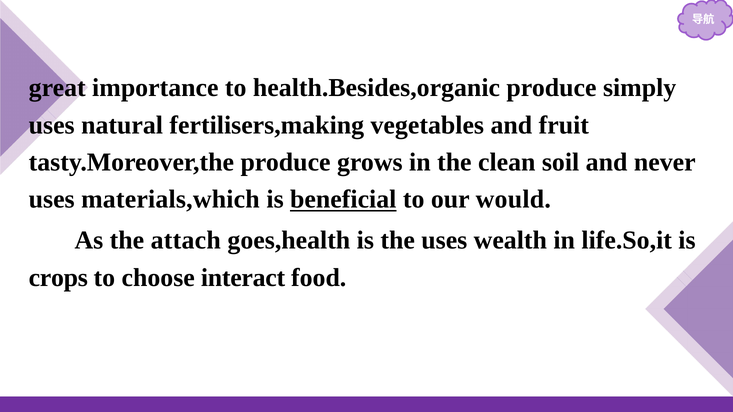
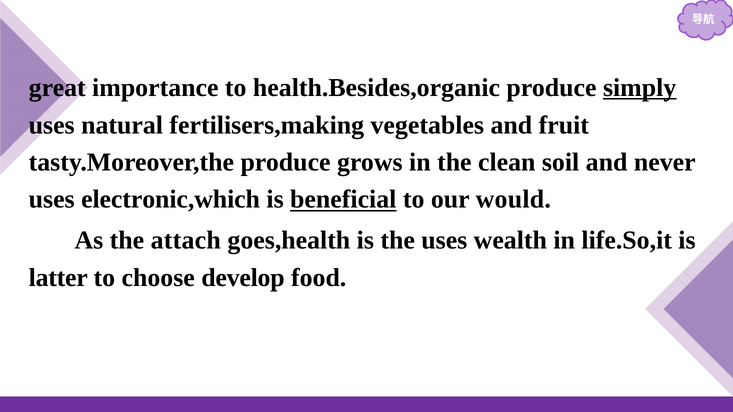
simply underline: none -> present (640, 88)
materials,which: materials,which -> electronic,which (171, 200)
crops: crops -> latter (58, 278)
interact: interact -> develop (243, 278)
